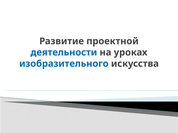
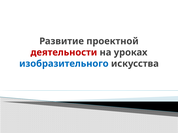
деятельности colour: blue -> red (64, 53)
